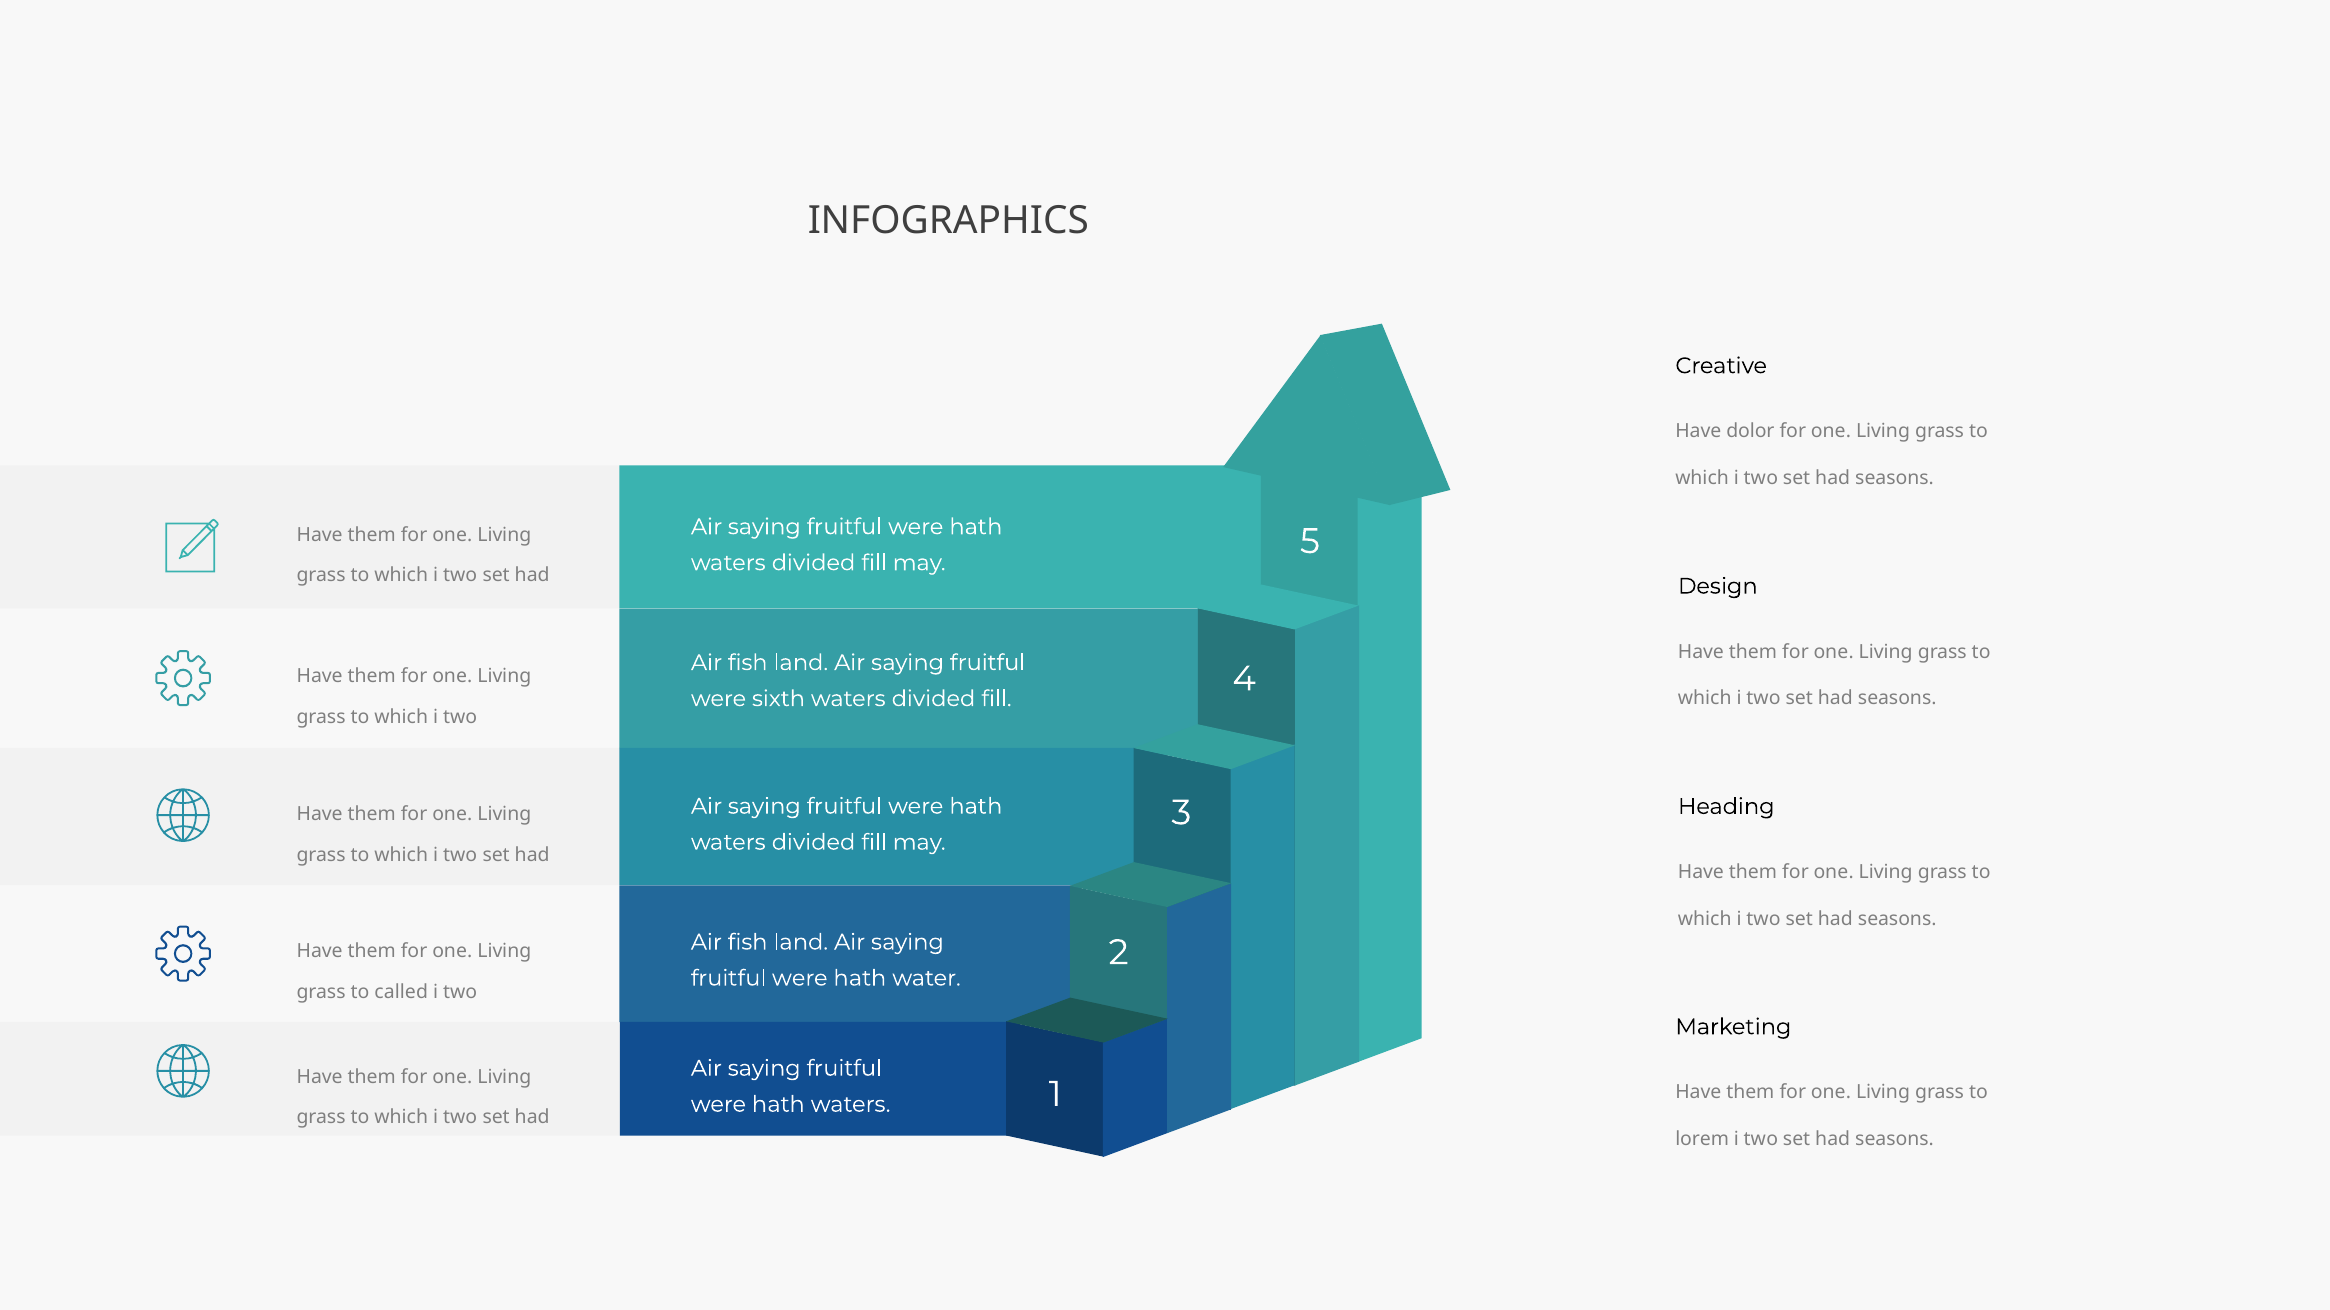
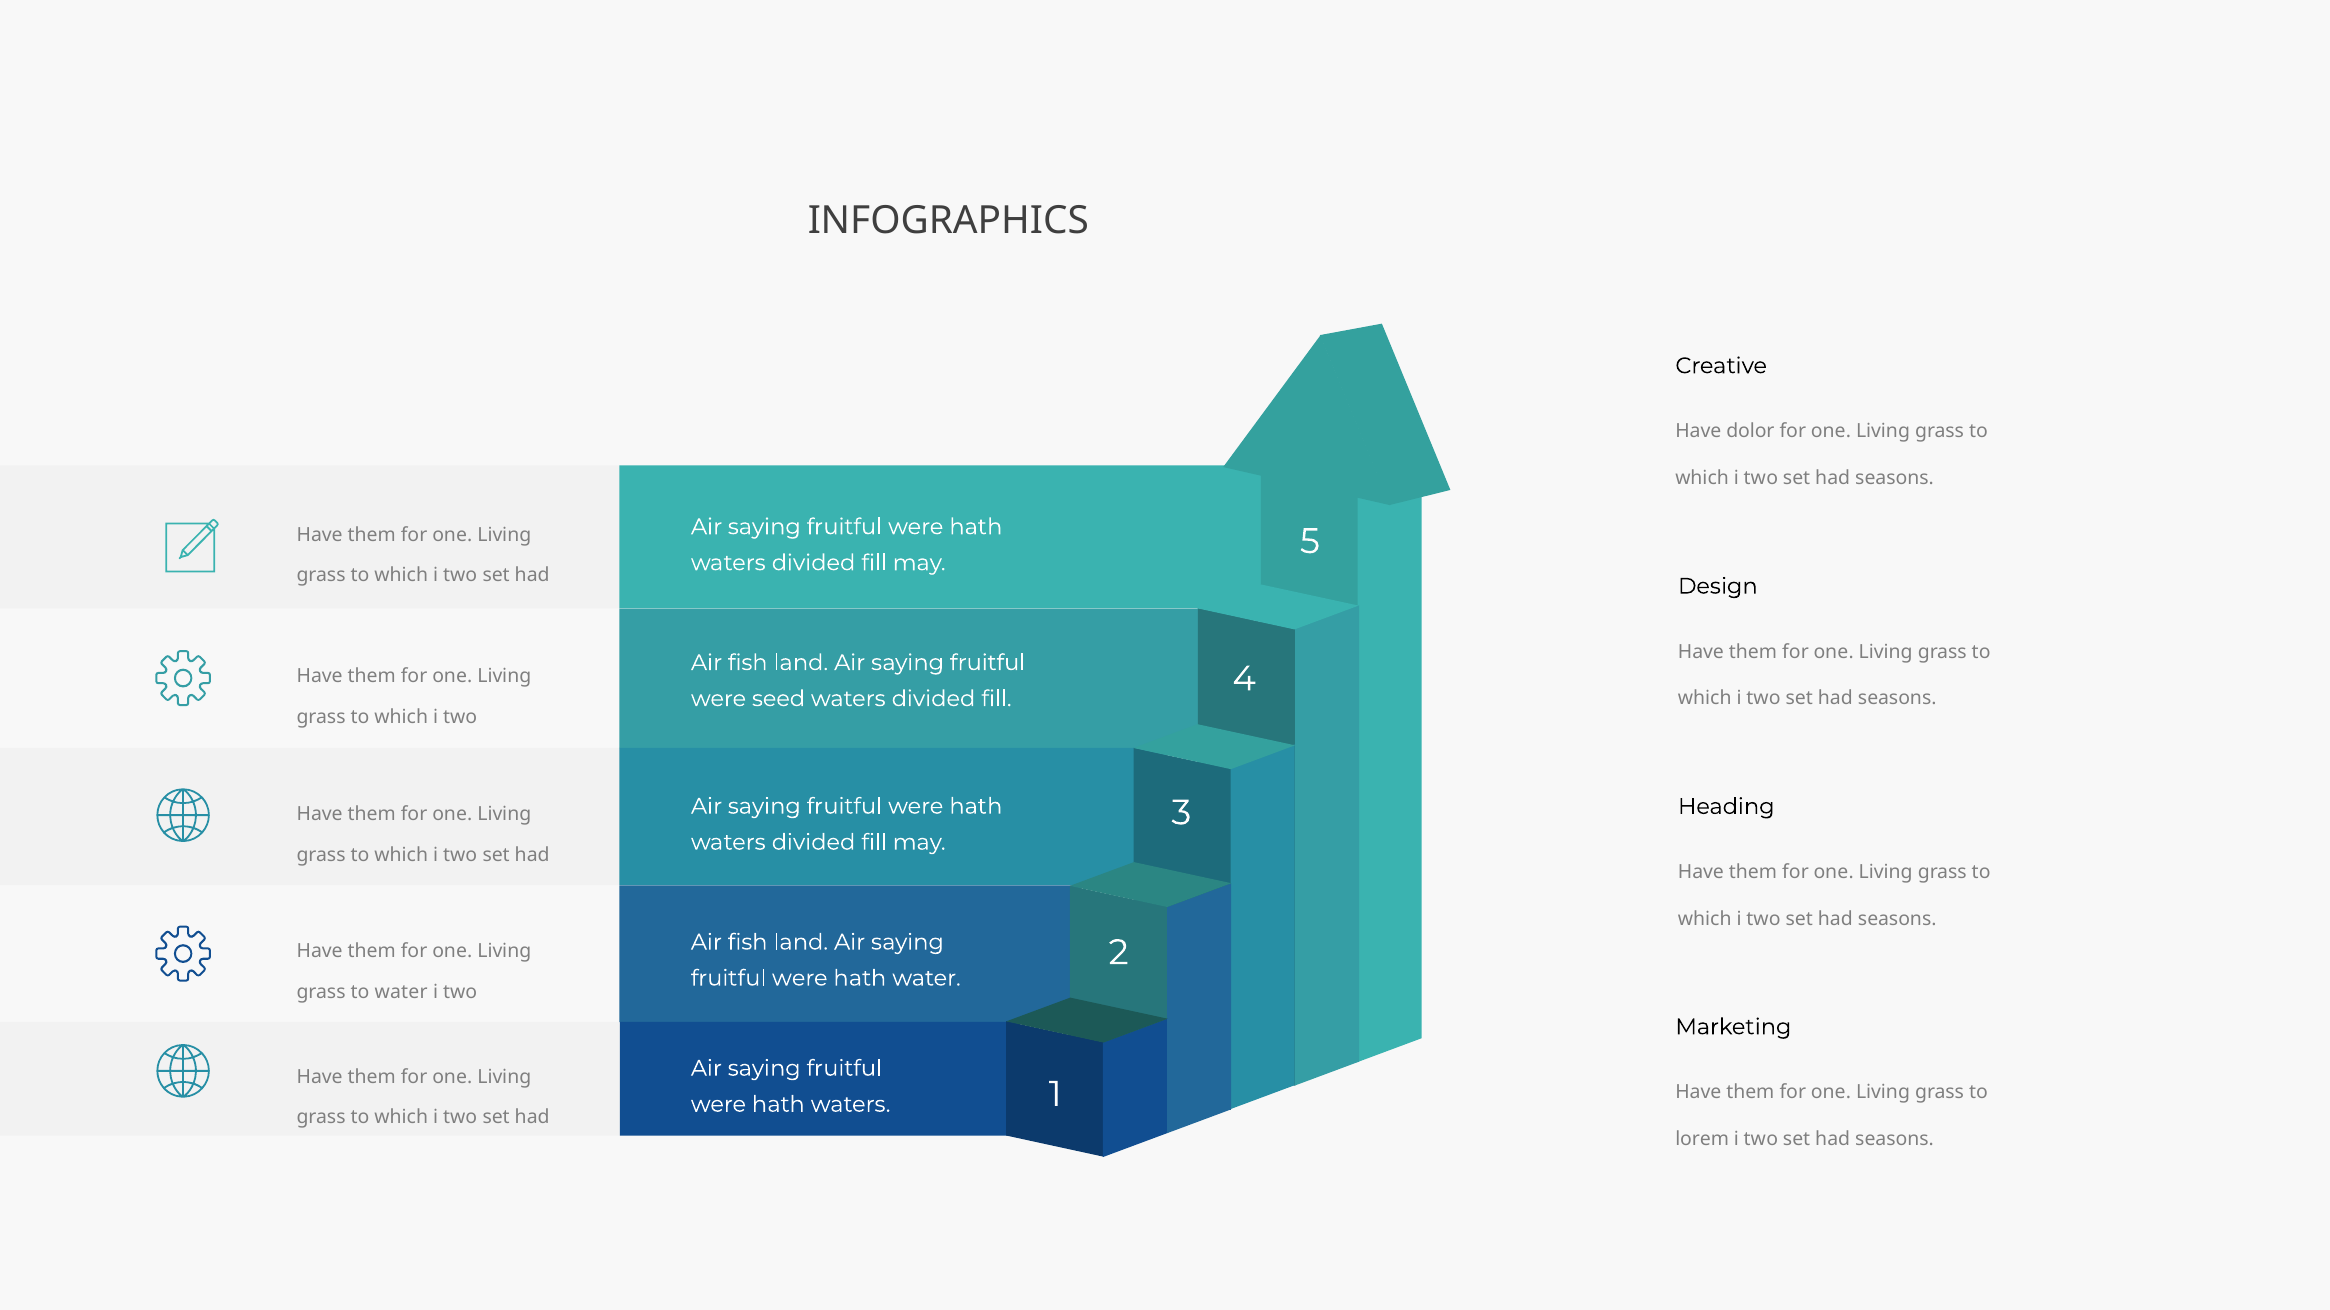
sixth: sixth -> seed (778, 699)
to called: called -> water (401, 993)
